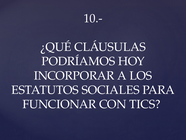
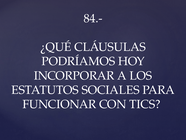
10.-: 10.- -> 84.- (93, 18)
